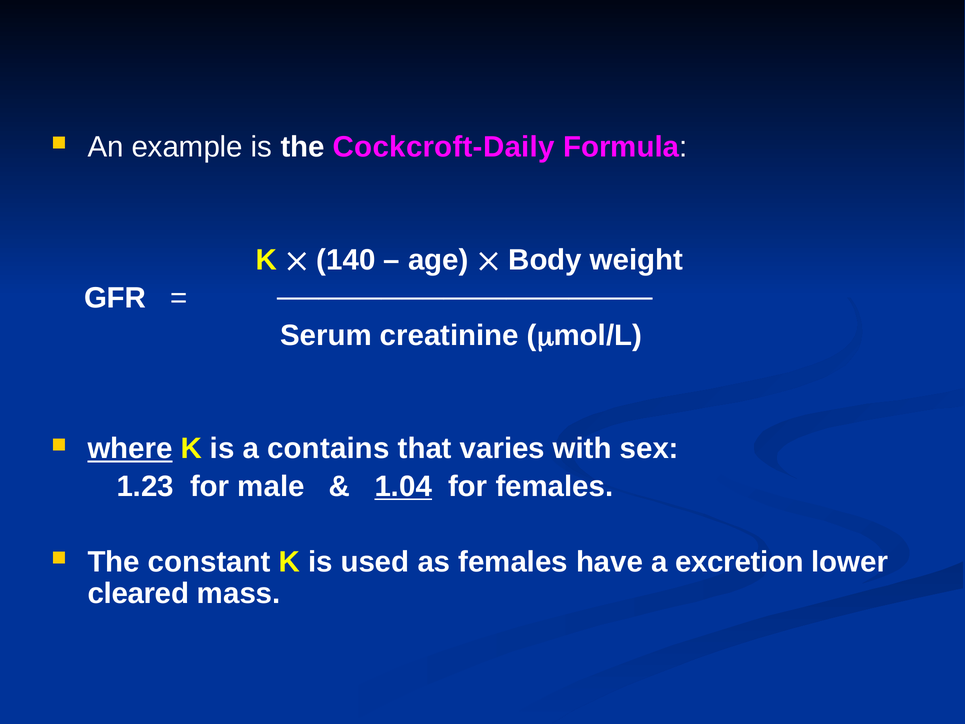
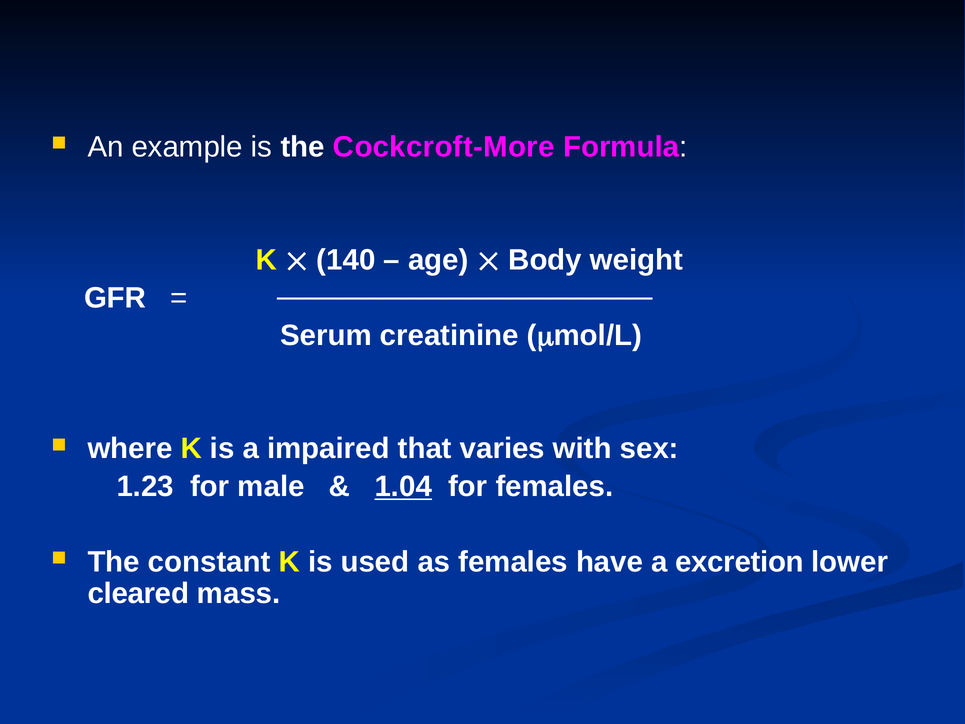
Cockcroft-Daily: Cockcroft-Daily -> Cockcroft-More (444, 147)
where underline: present -> none (130, 449)
contains: contains -> impaired (328, 449)
